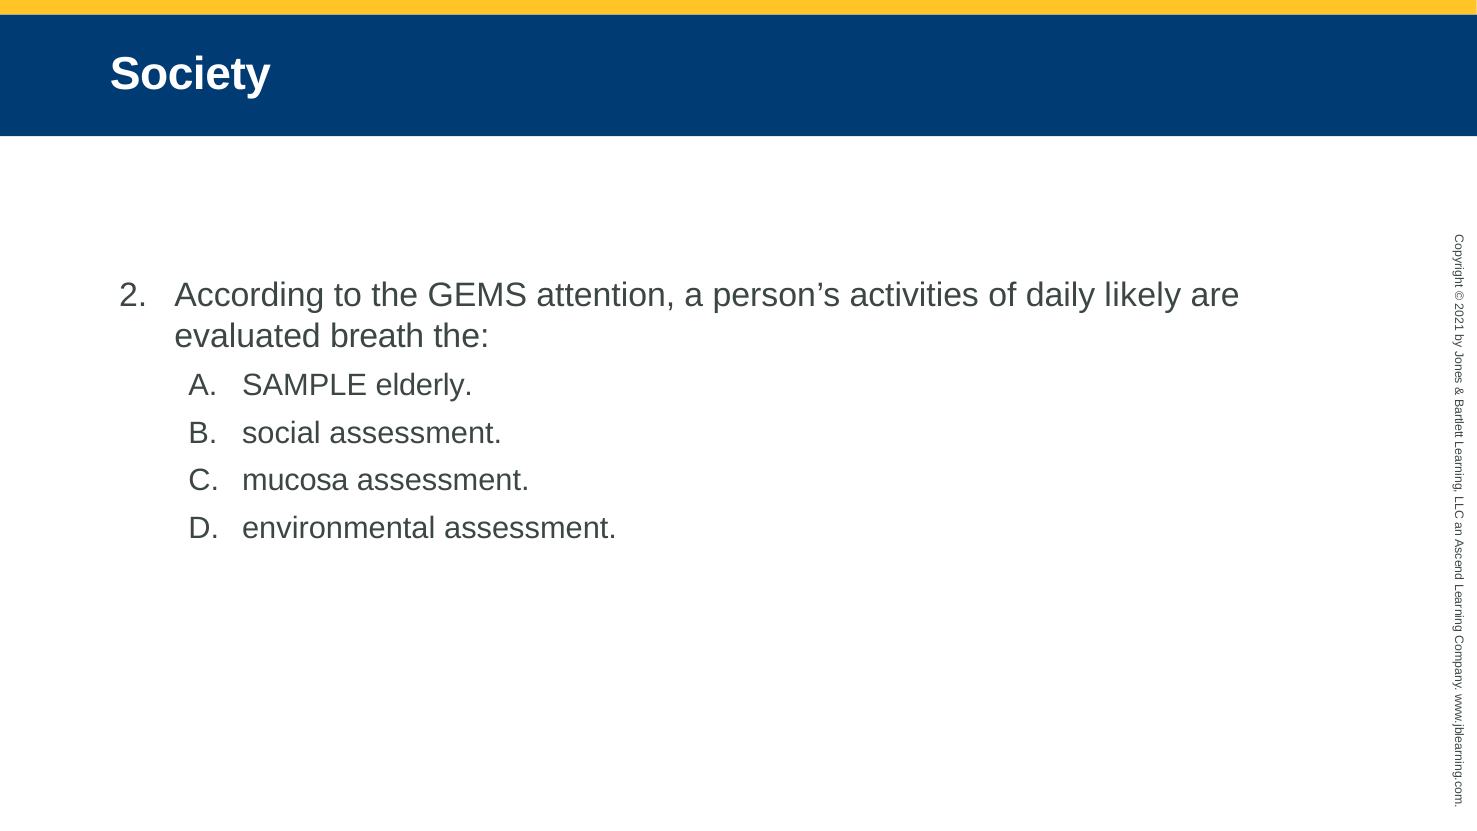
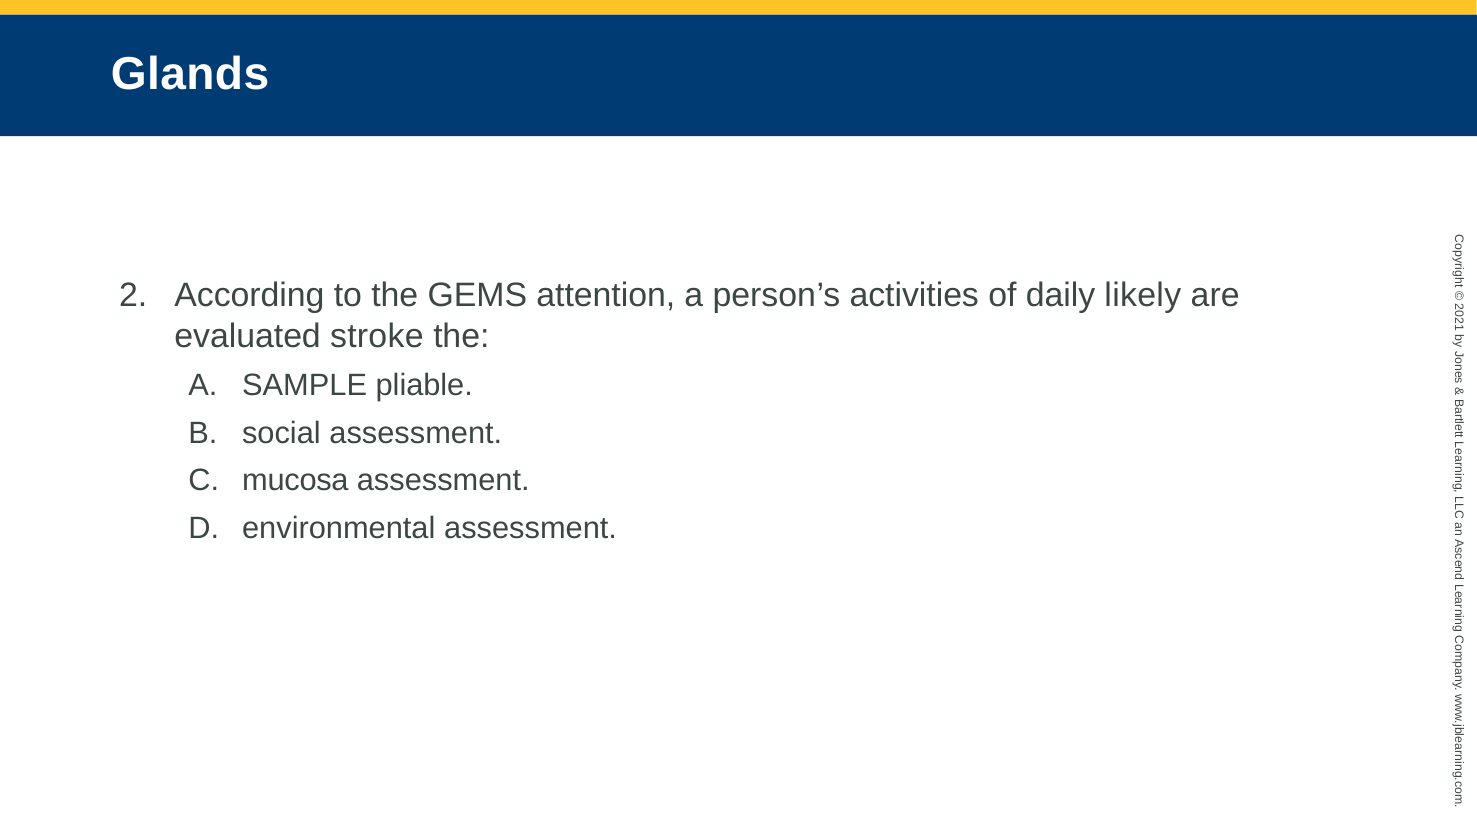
Society: Society -> Glands (190, 74)
breath: breath -> stroke (377, 336)
elderly: elderly -> pliable (424, 385)
